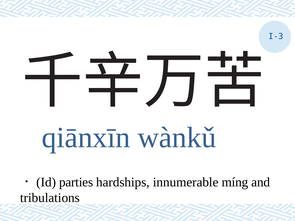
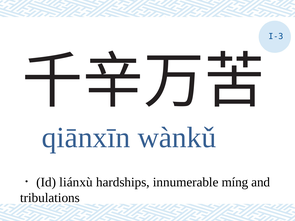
parties: parties -> liánxù (76, 182)
